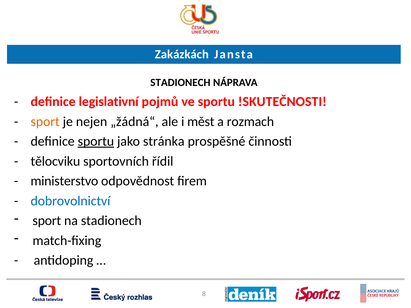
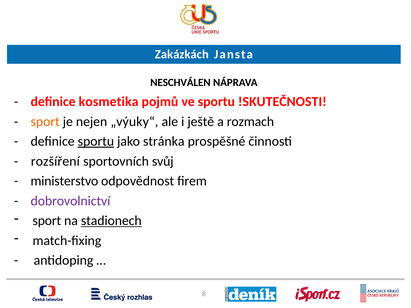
STADIONECH: STADIONECH -> NESCHVÁLEN (180, 83)
legislativní: legislativní -> kosmetika (109, 102)
„žádná“: „žádná“ -> „výuky“ (134, 122)
měst: měst -> ještě (201, 122)
tělocviku: tělocviku -> rozšíření (55, 161)
řídil: řídil -> svůj (163, 161)
dobrovolnictví colour: blue -> purple (70, 201)
stadionech underline: none -> present (111, 221)
